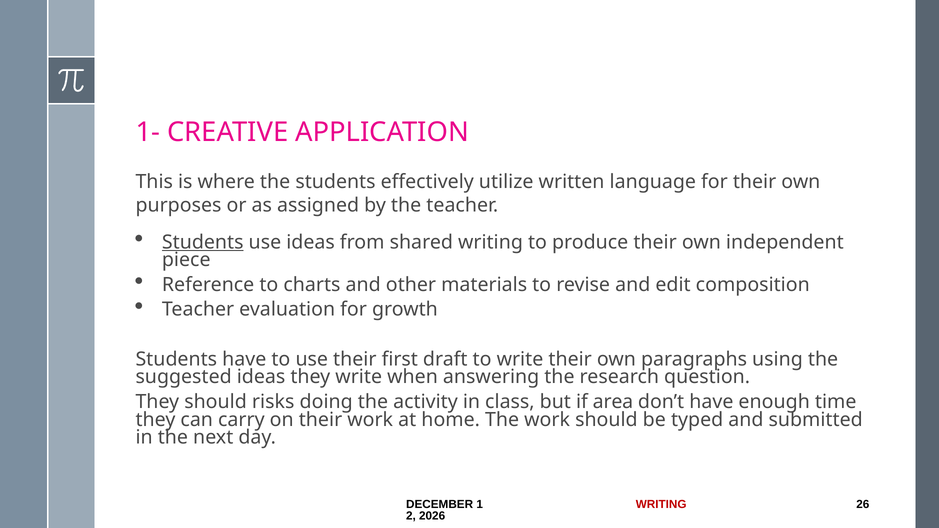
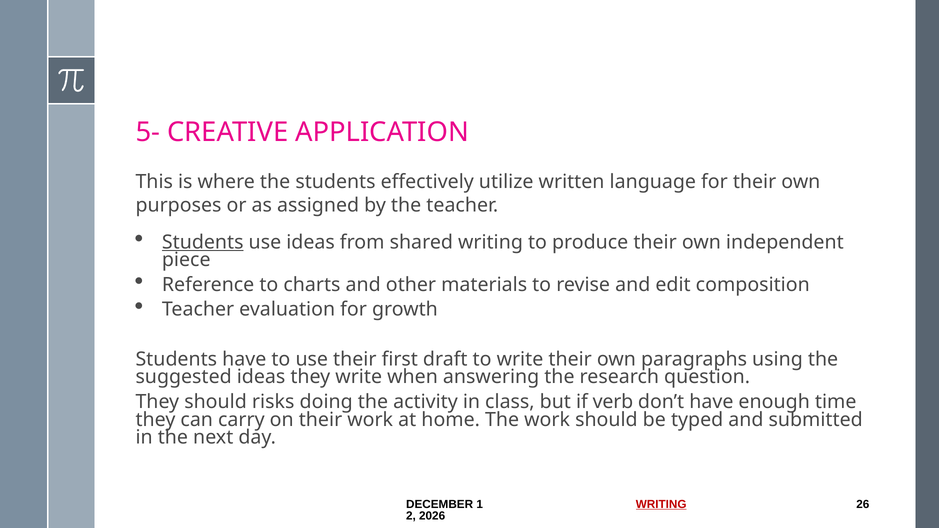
1-: 1- -> 5- (148, 132)
area: area -> verb (613, 402)
WRITING underline: none -> present (661, 504)
